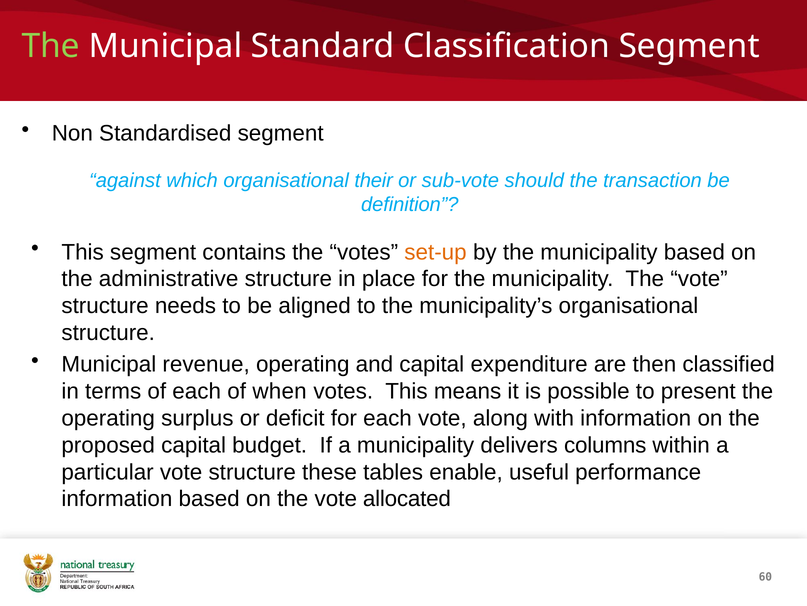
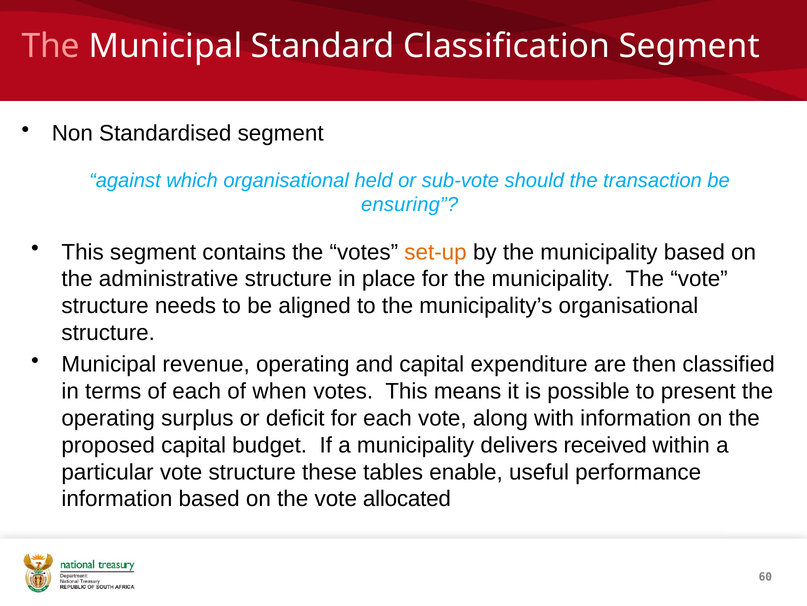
The colour: light green -> pink (51, 46)
their: their -> held (374, 180)
definition: definition -> ensuring (410, 204)
columns: columns -> received (605, 445)
